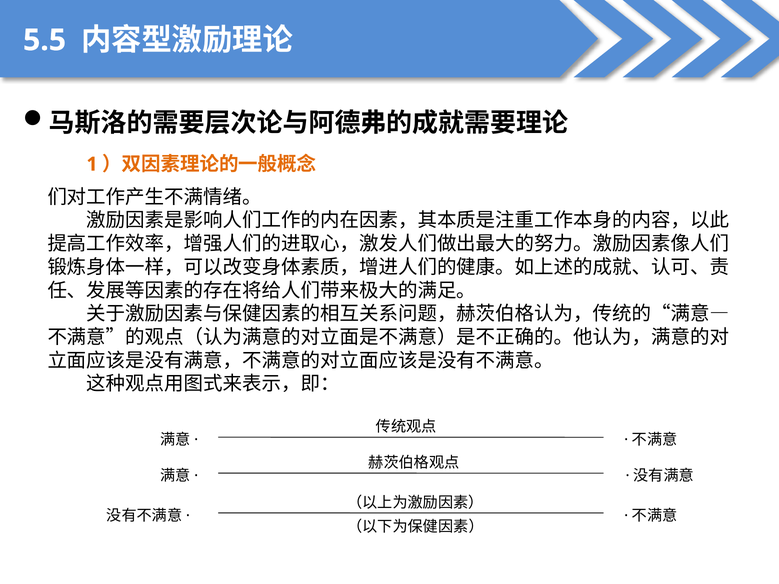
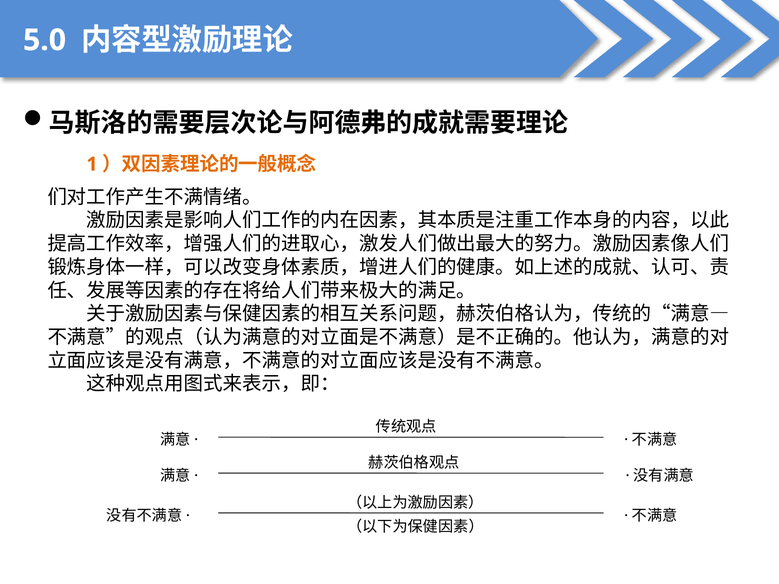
5.5: 5.5 -> 5.0 (45, 40)
